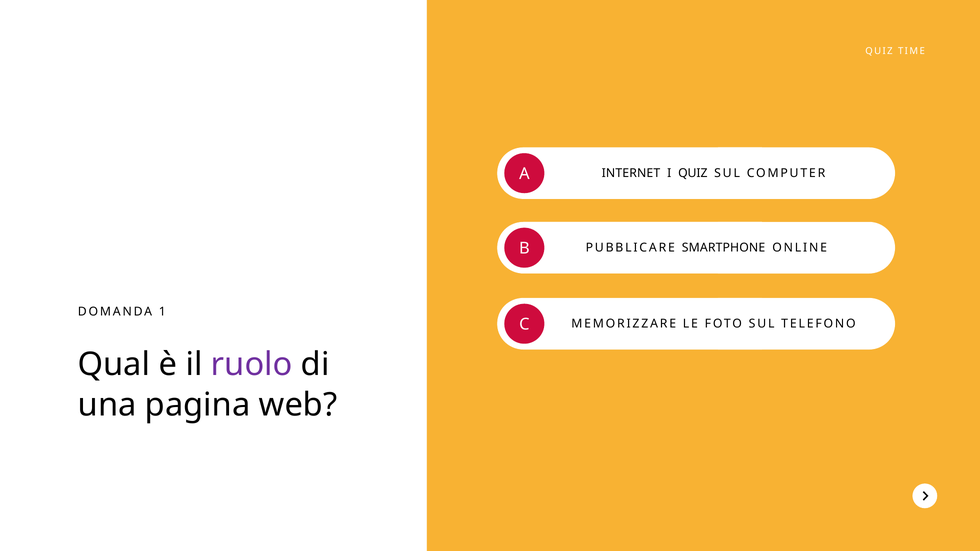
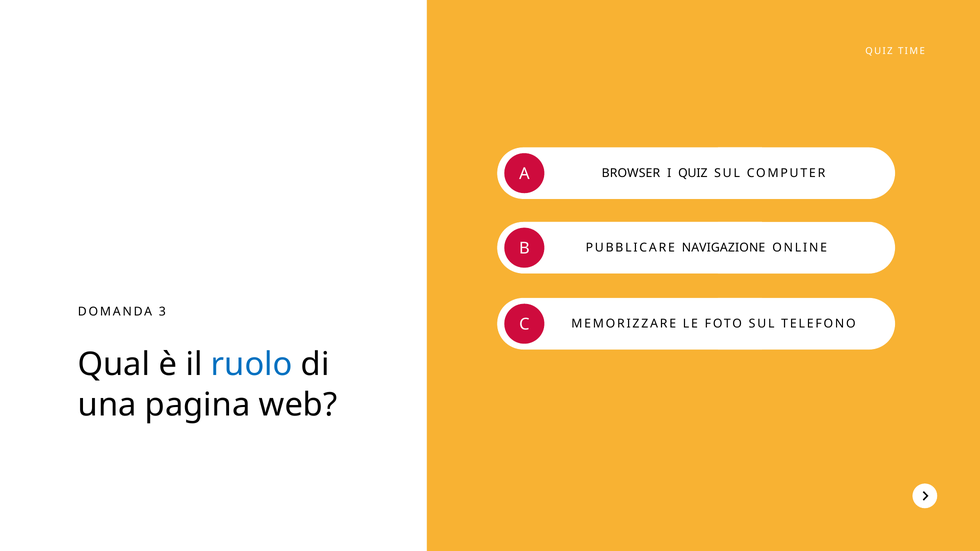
INTERNET: INTERNET -> BROWSER (631, 173)
SMARTPHONE: SMARTPHONE -> NAVIGAZIONE (724, 248)
1: 1 -> 3 (162, 312)
ruolo colour: purple -> blue (252, 365)
